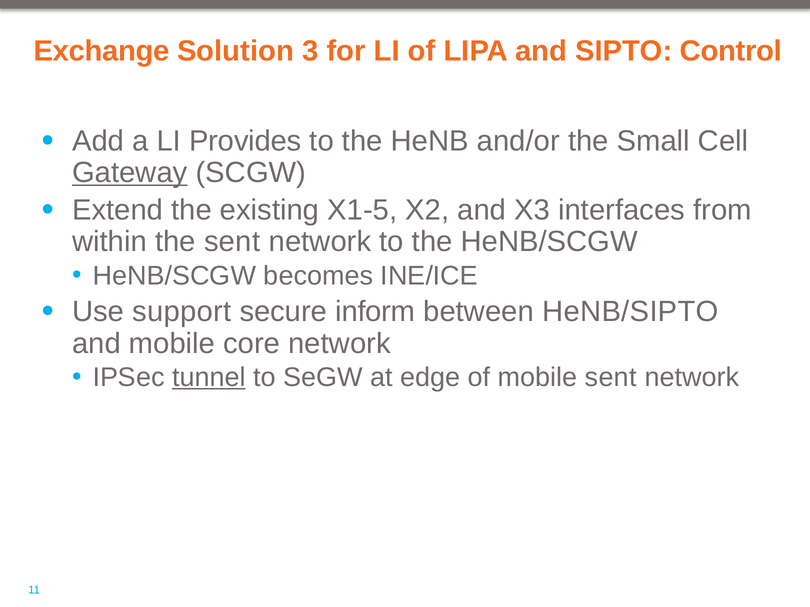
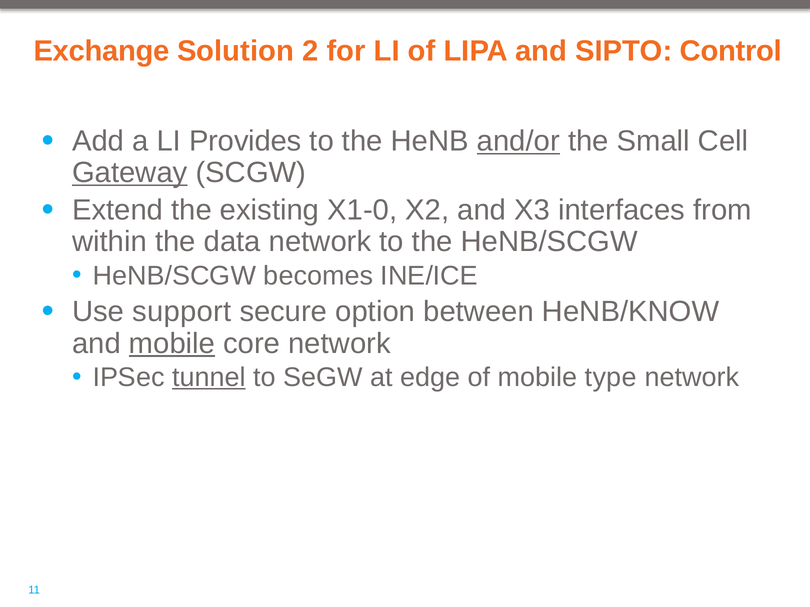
3: 3 -> 2 (310, 51)
and/or underline: none -> present (518, 141)
X1-5: X1-5 -> X1-0 (362, 210)
the sent: sent -> data (232, 242)
inform: inform -> option (375, 312)
HeNB/SIPTO: HeNB/SIPTO -> HeNB/KNOW (631, 312)
mobile underline: none -> present (172, 344)
mobile sent: sent -> type (611, 378)
